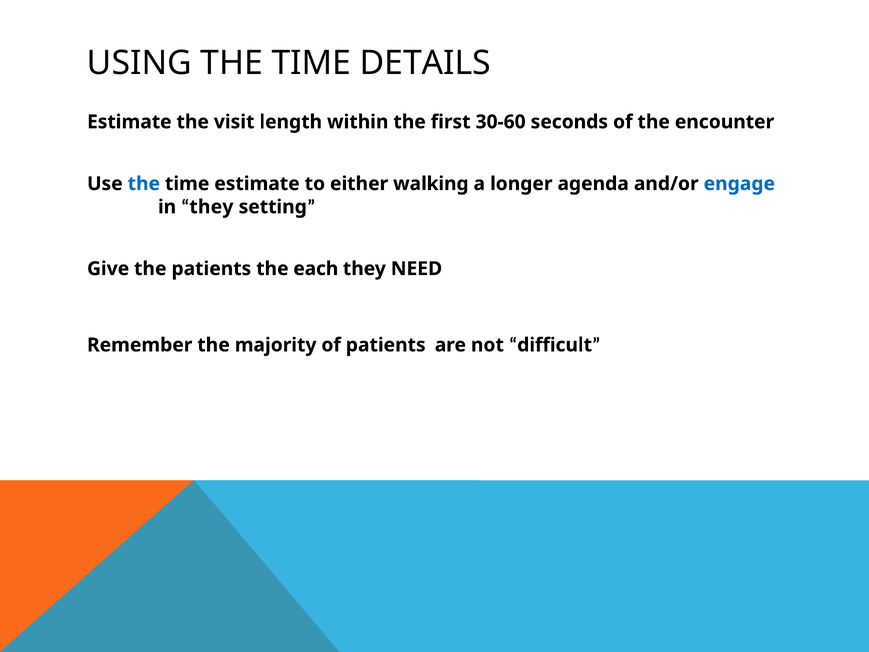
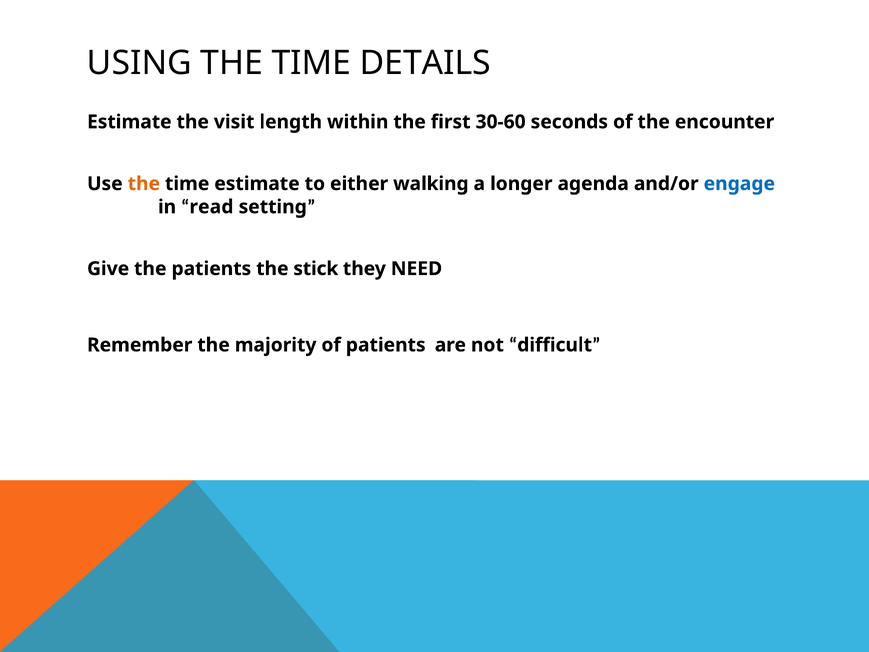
the colour: blue -> orange (144, 184)
they: they -> read (211, 207)
each: each -> stick (316, 269)
